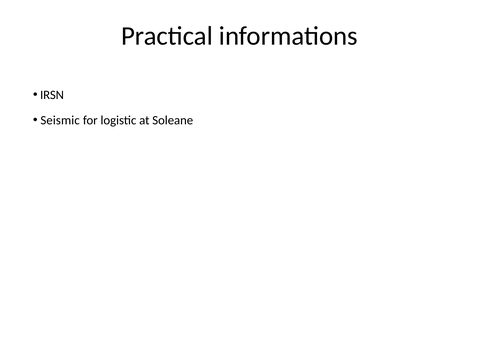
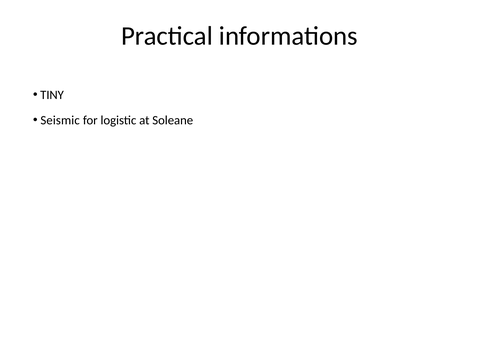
IRSN: IRSN -> TINY (52, 95)
